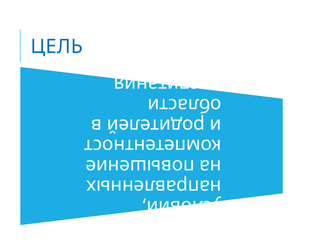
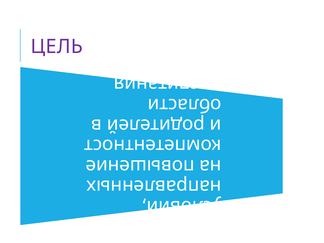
ЦЕЛЬ colour: blue -> purple (57, 46)
